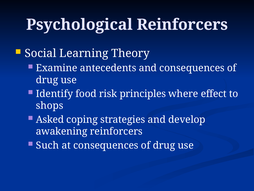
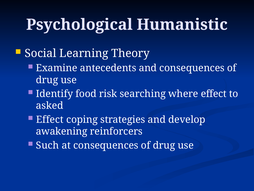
Psychological Reinforcers: Reinforcers -> Humanistic (182, 25)
principles: principles -> searching (143, 94)
shops: shops -> asked (50, 105)
Asked: Asked -> Effect (50, 119)
